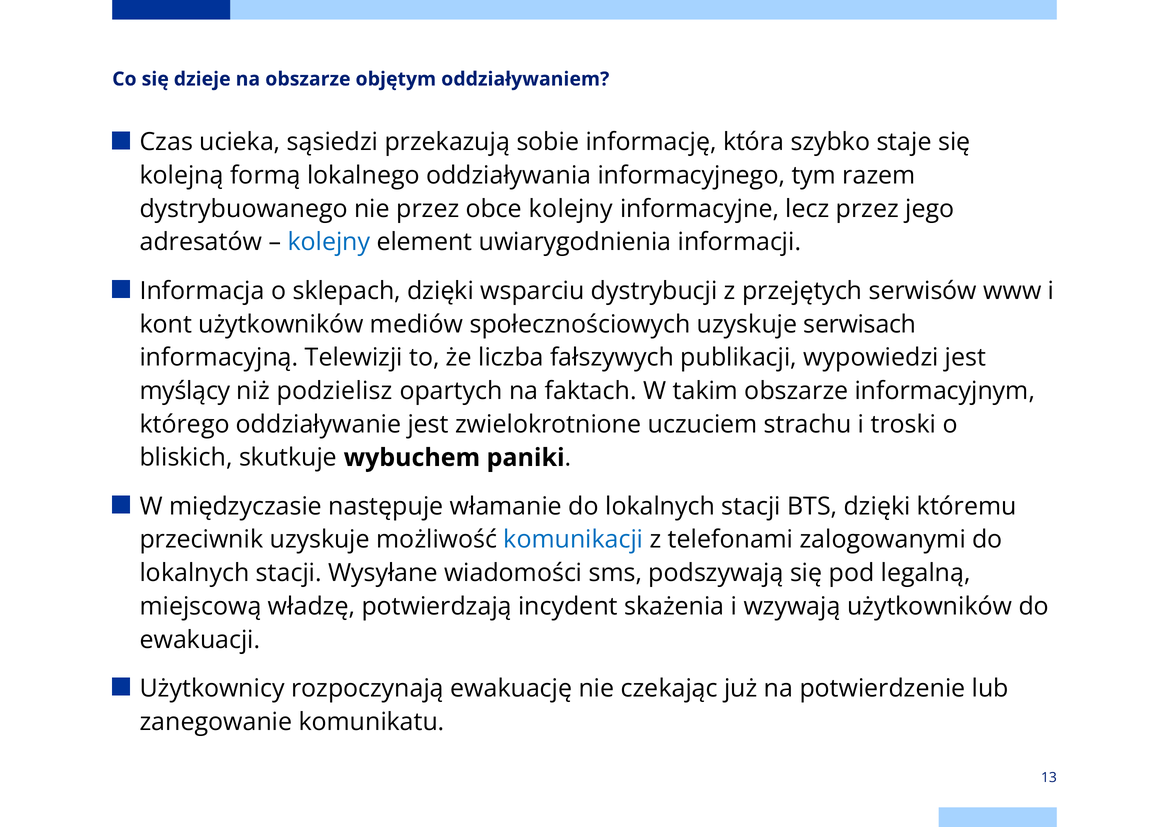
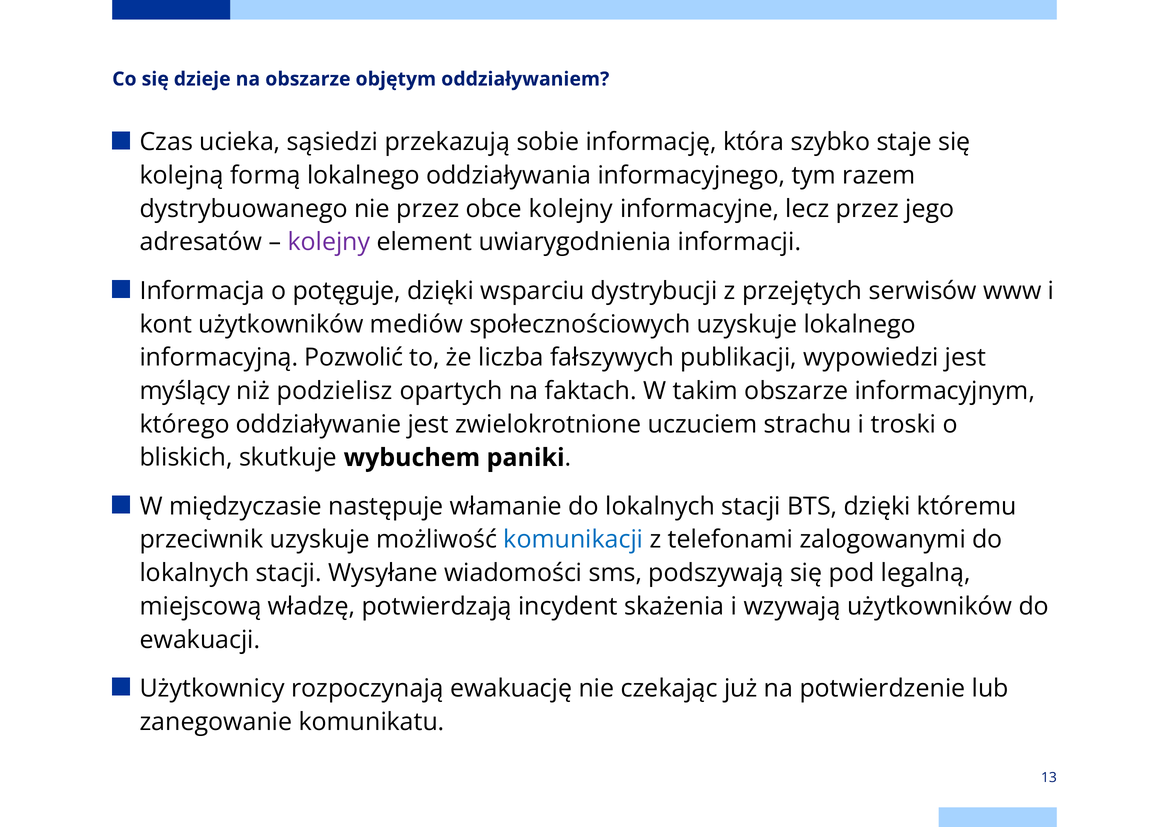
kolejny colour: blue -> purple (329, 242)
sklepach: sklepach -> potęguje (347, 291)
uzyskuje serwisach: serwisach -> lokalnego (860, 324)
Telewizji: Telewizji -> Pozwolić (354, 357)
